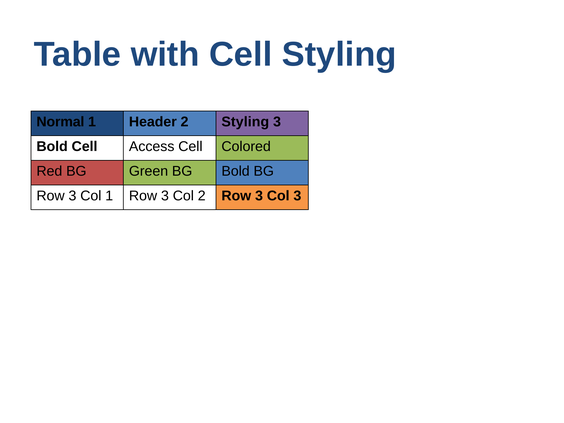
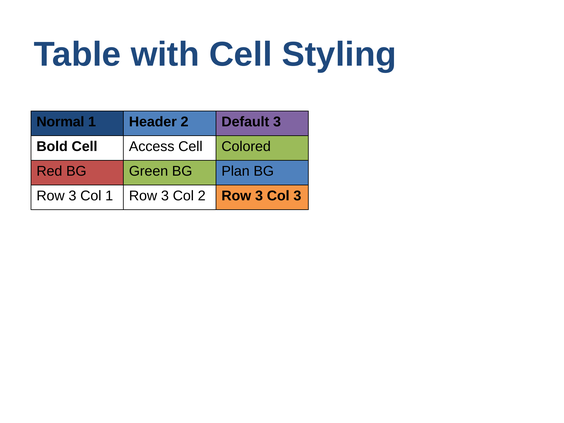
2 Styling: Styling -> Default (245, 122)
BG Bold: Bold -> Plan (236, 171)
